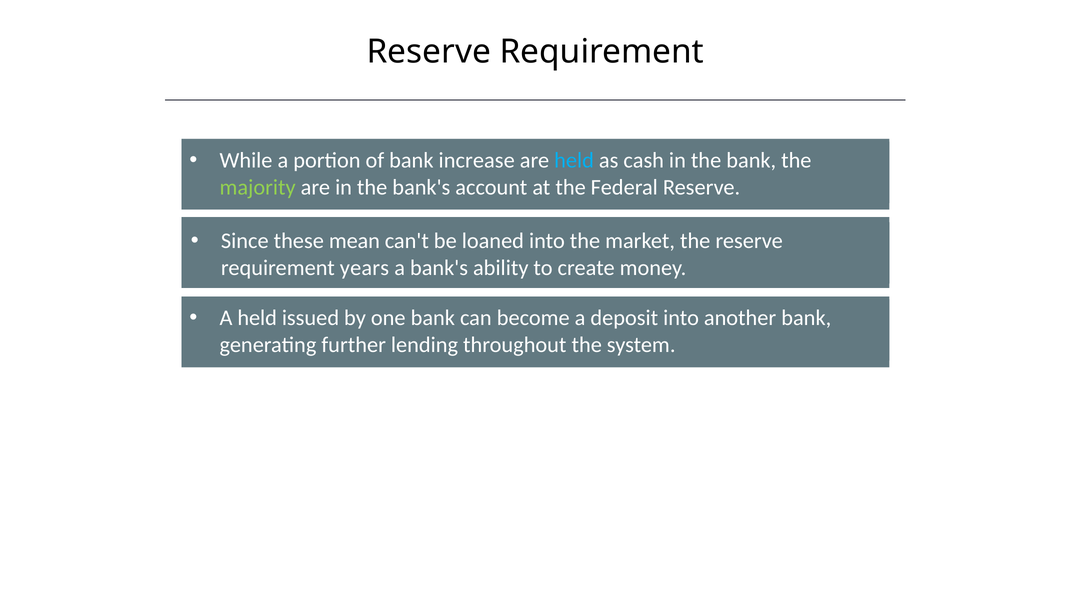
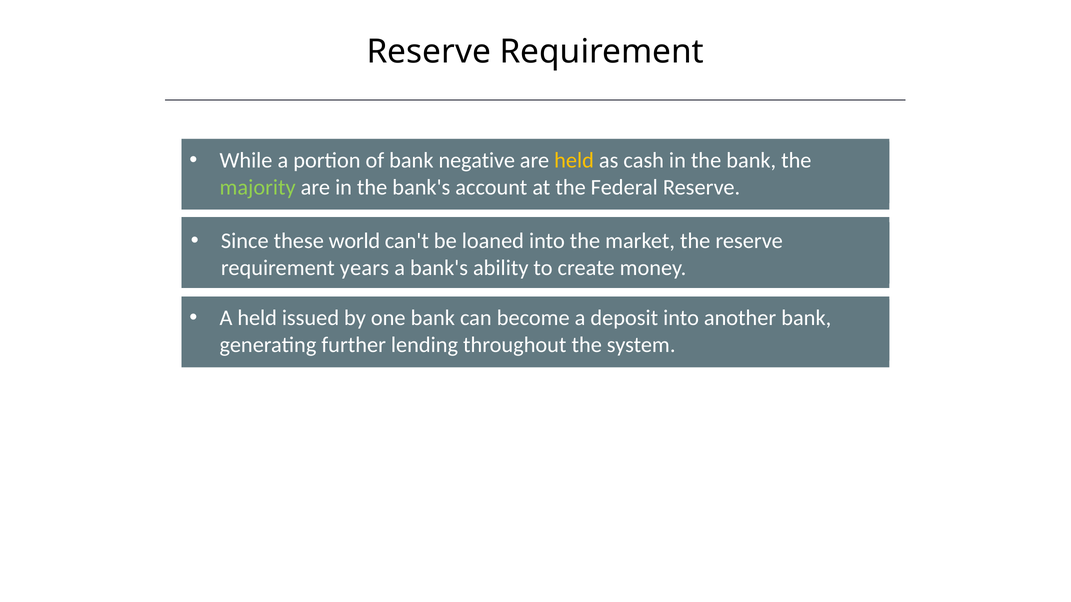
increase: increase -> negative (477, 161)
held colour: light blue -> yellow (574, 161)
mean: mean -> world (354, 241)
